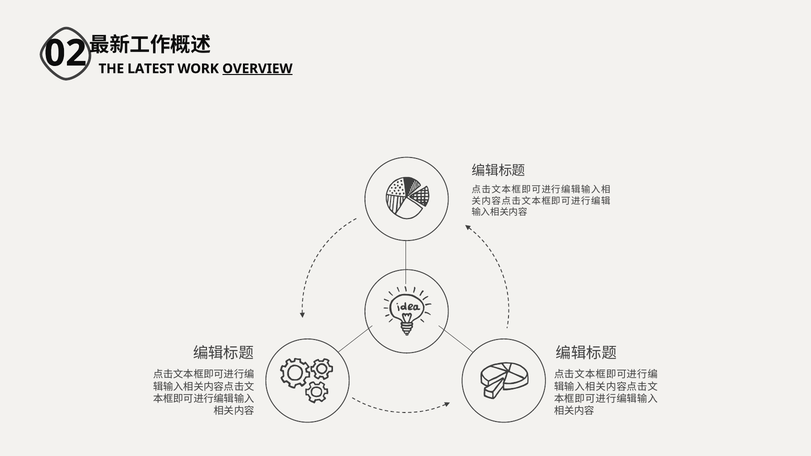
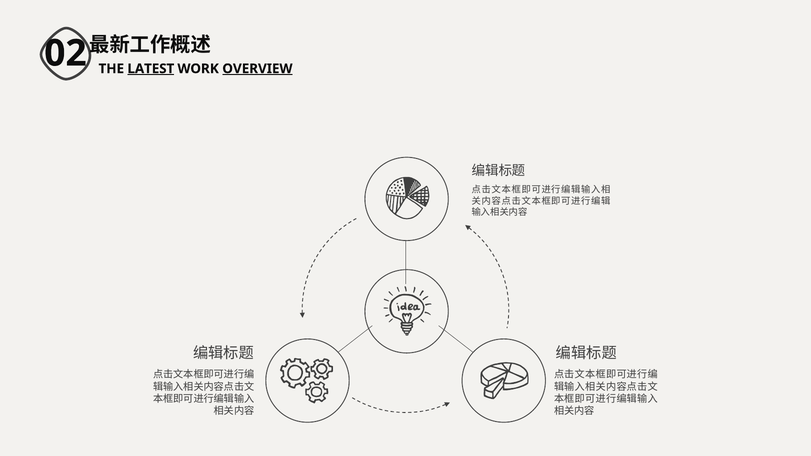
LATEST underline: none -> present (151, 69)
